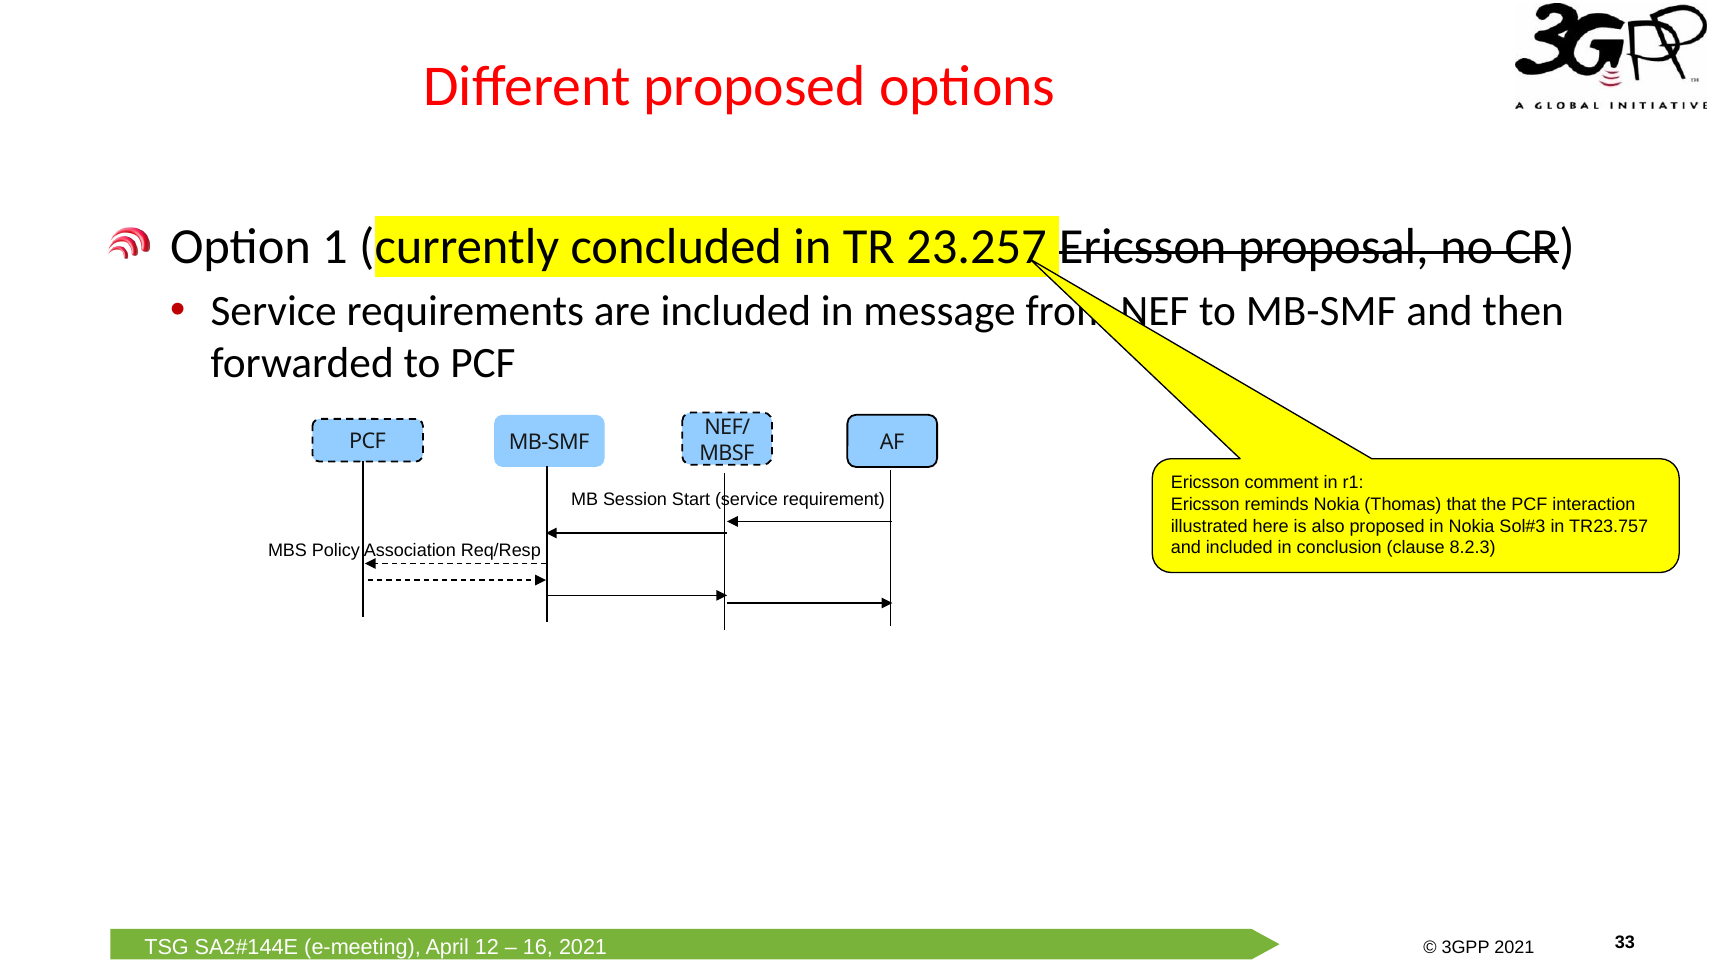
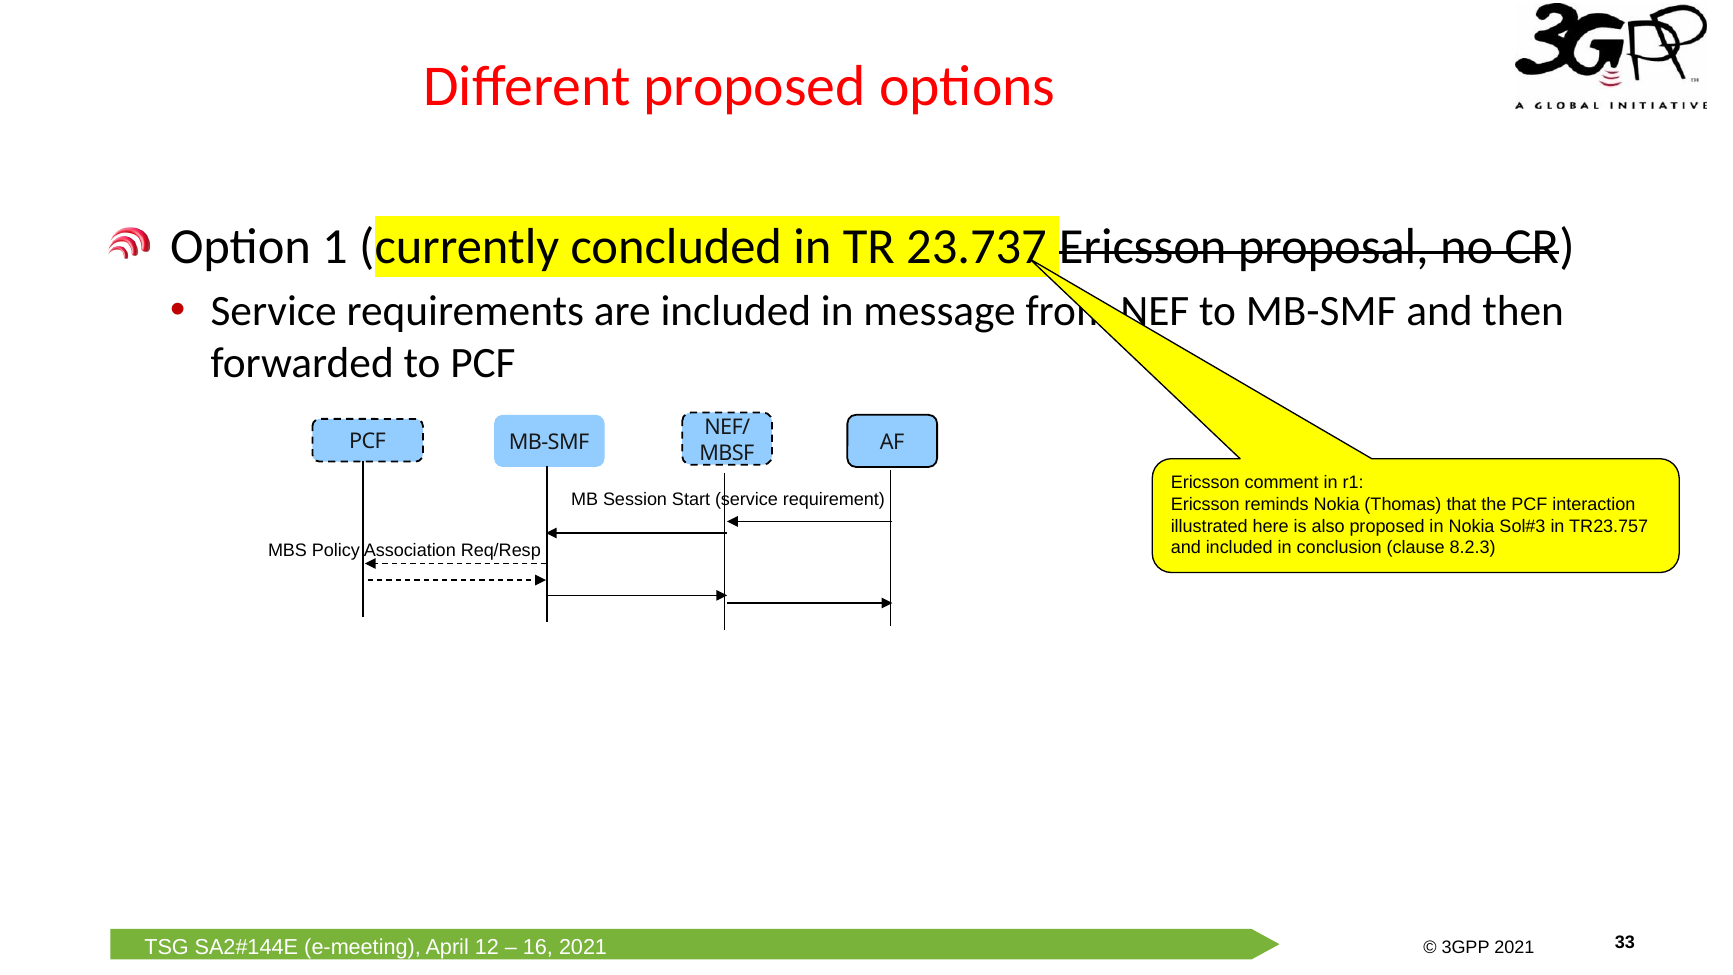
23.257: 23.257 -> 23.737 (976, 247)
